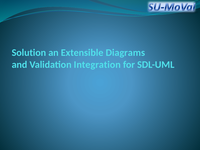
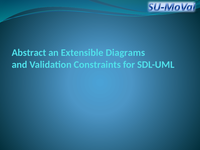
Solution: Solution -> Abstract (29, 53)
Integration: Integration -> Constraints (97, 65)
